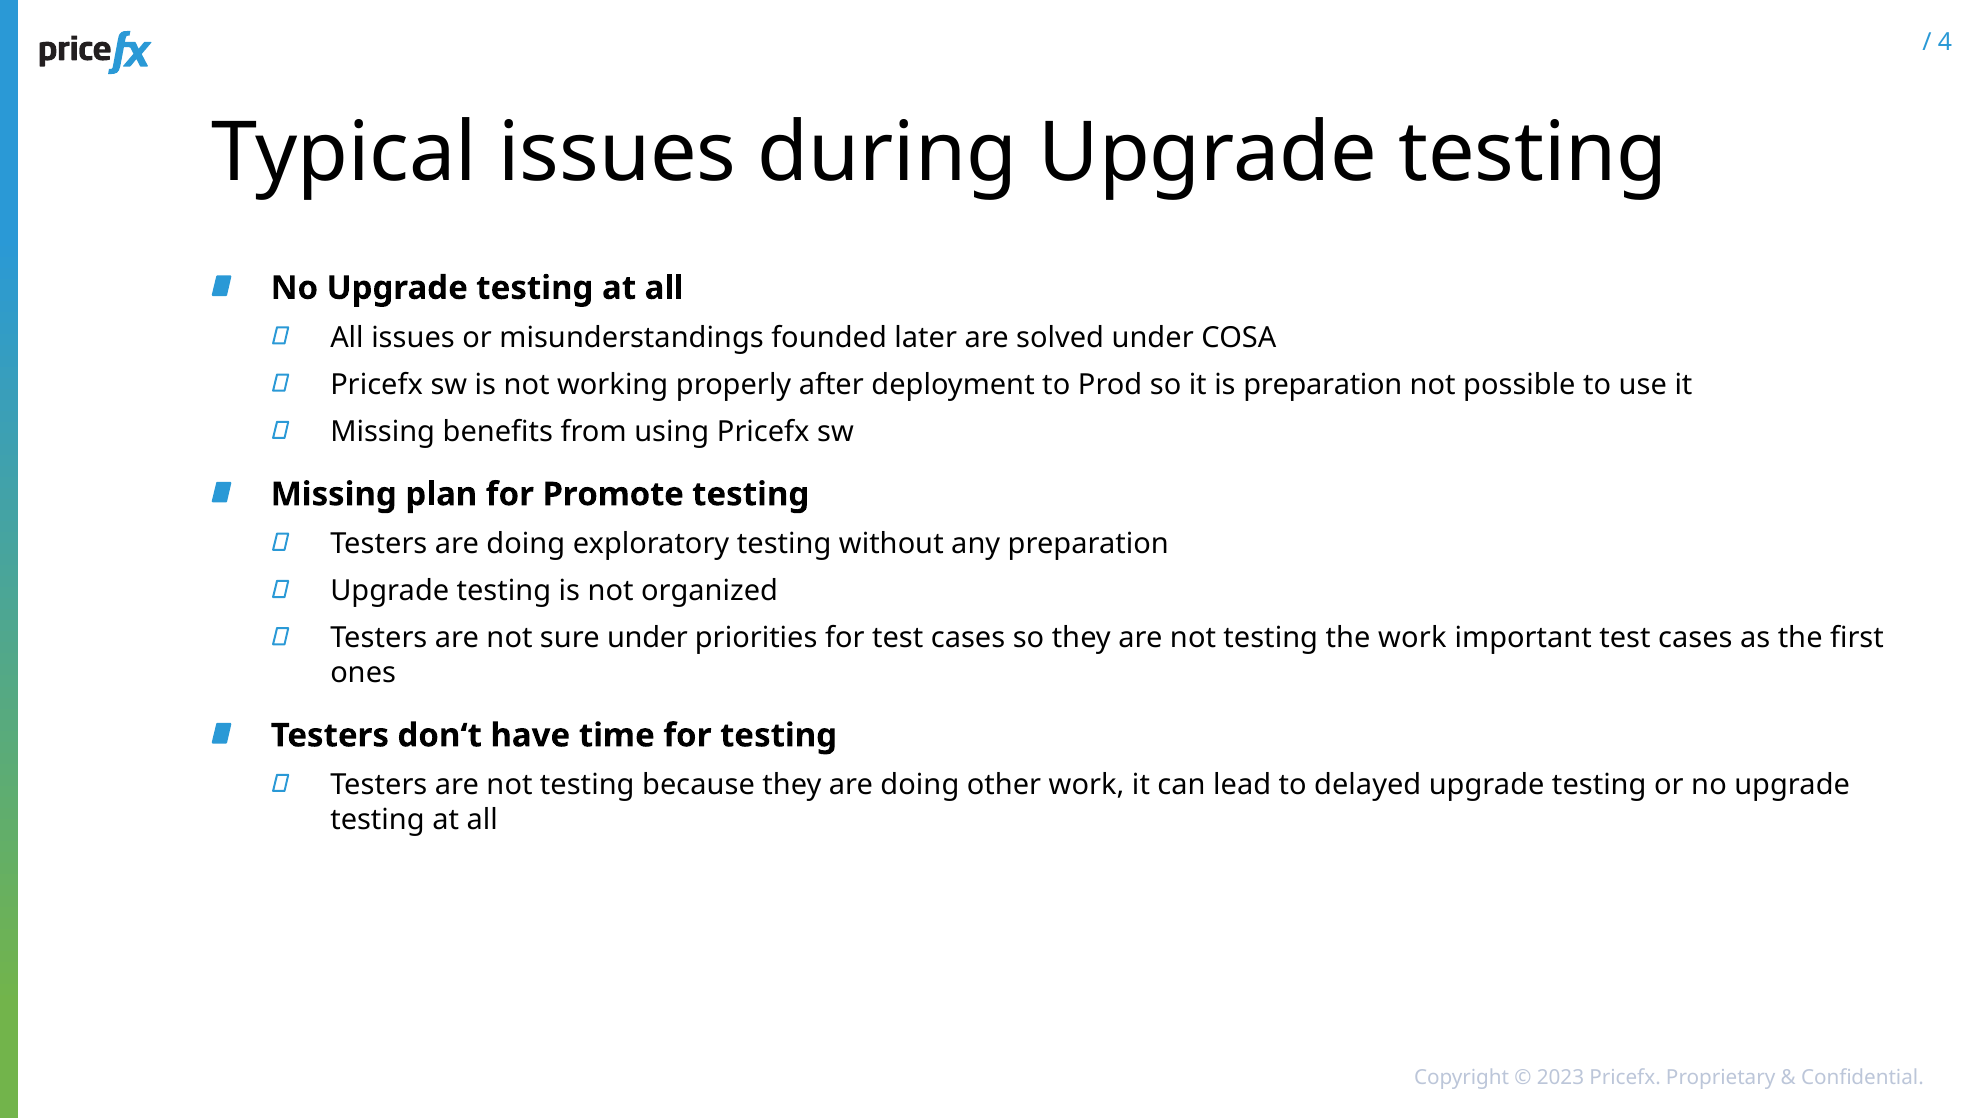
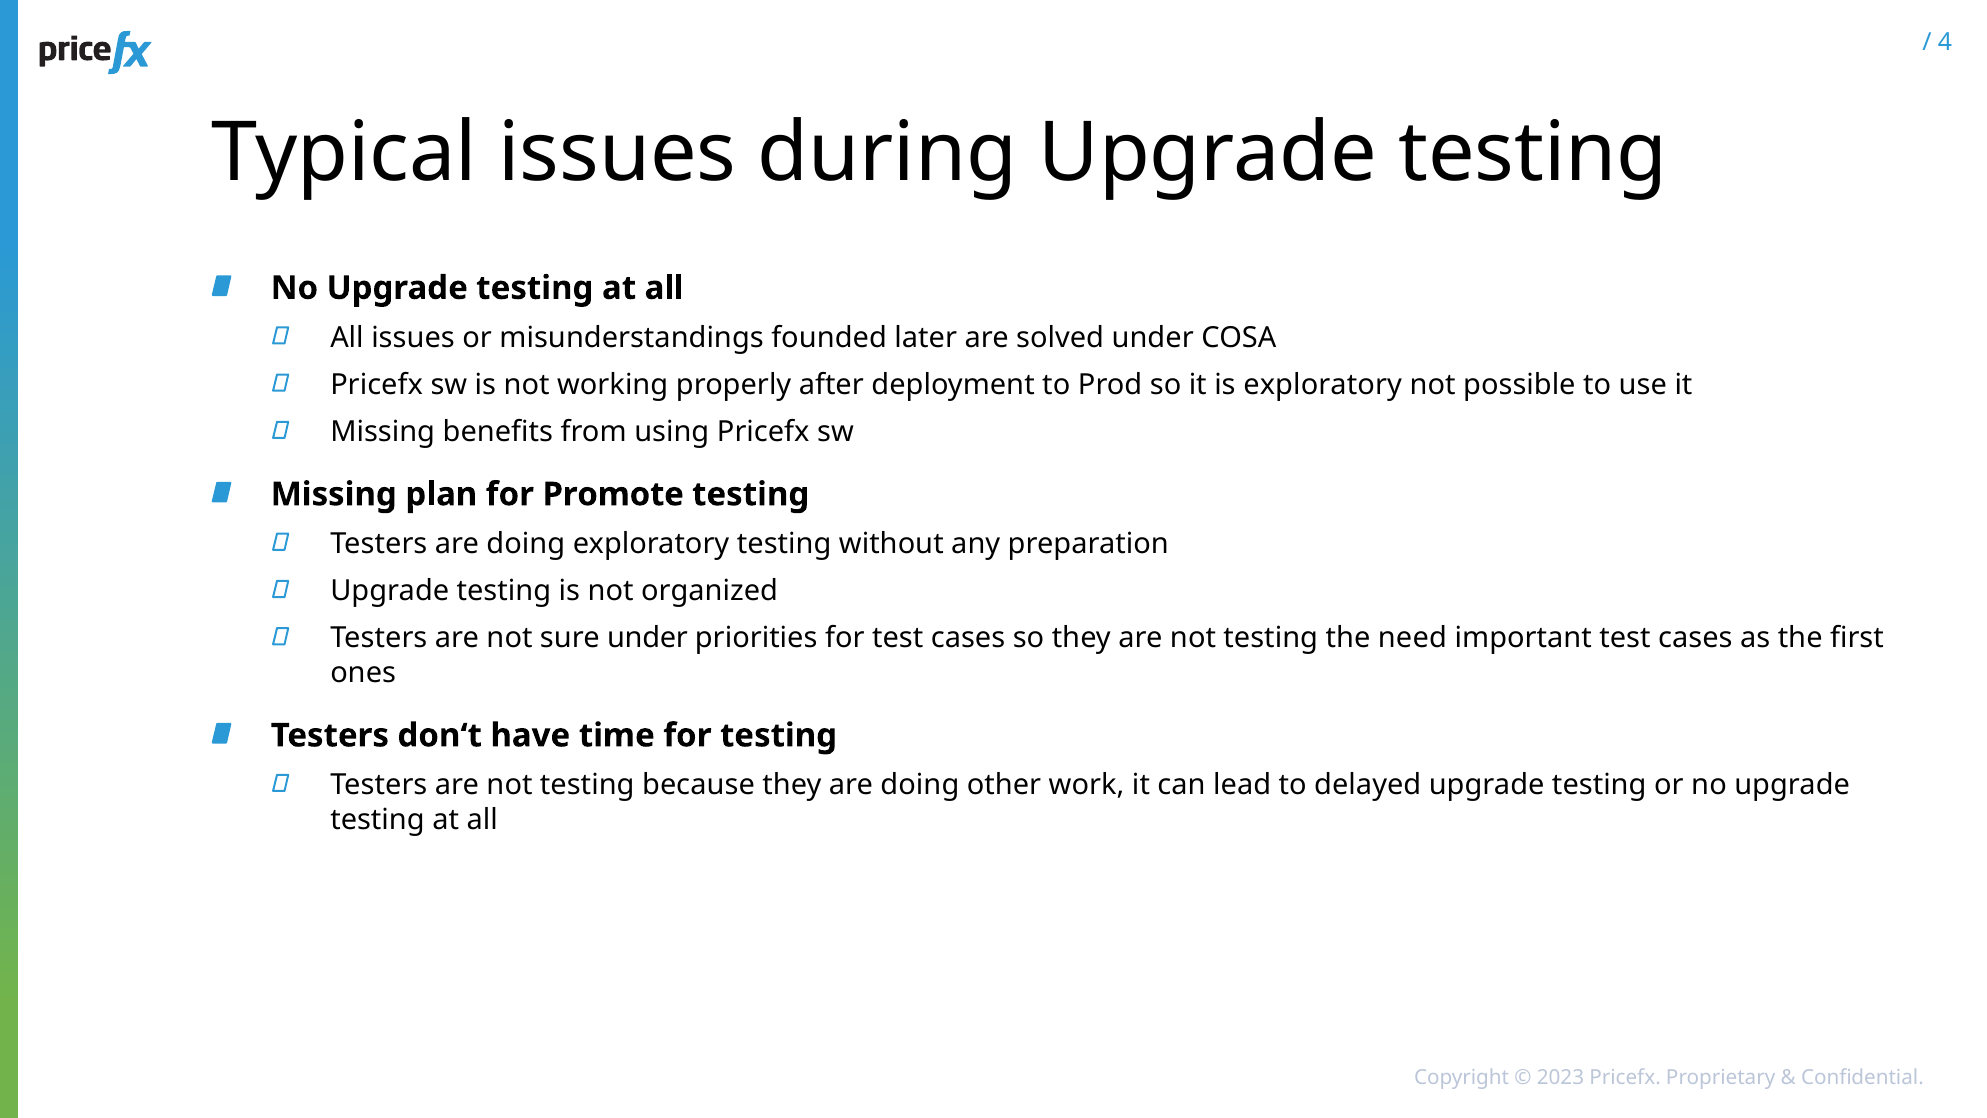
is preparation: preparation -> exploratory (1323, 385)
the work: work -> need (1412, 638)
